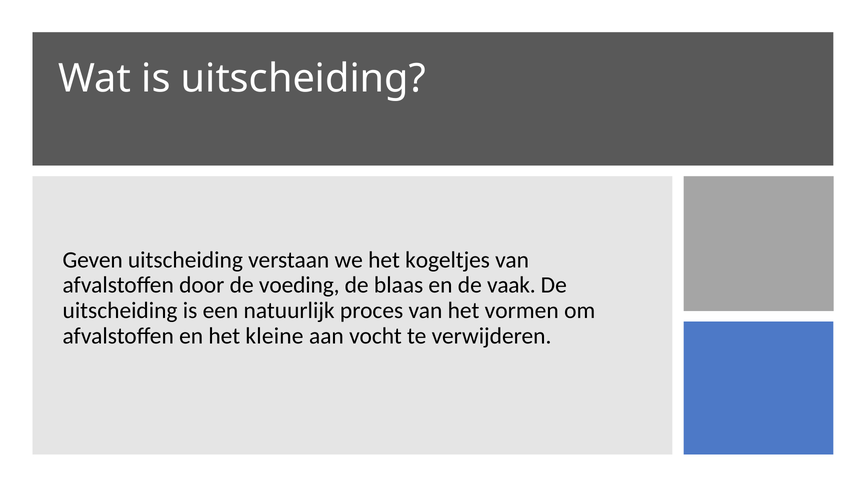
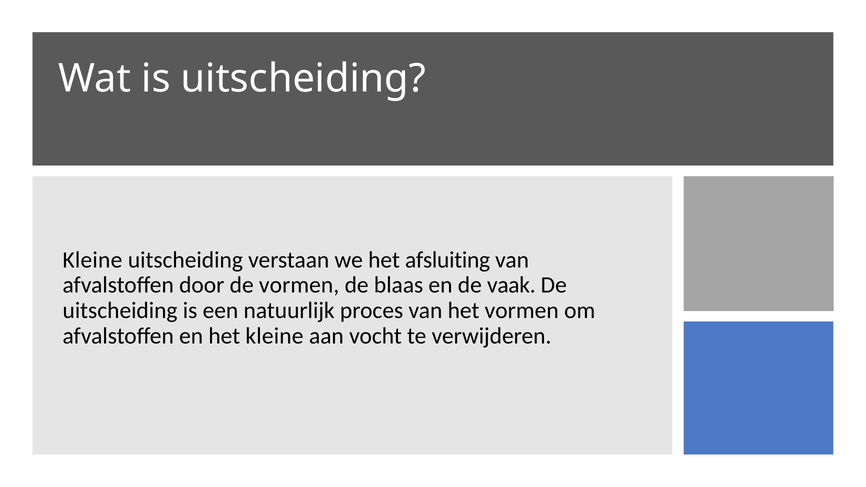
Geven: Geven -> Kleine (92, 260)
kogeltjes: kogeltjes -> afsluiting (448, 260)
de voeding: voeding -> vormen (299, 285)
